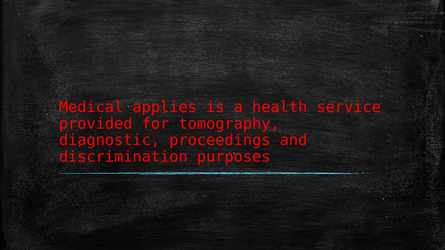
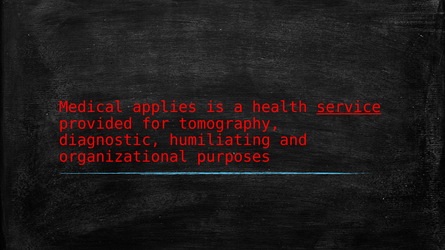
service underline: none -> present (349, 107)
proceedings: proceedings -> humiliating (220, 140)
discrimination: discrimination -> organizational (123, 157)
